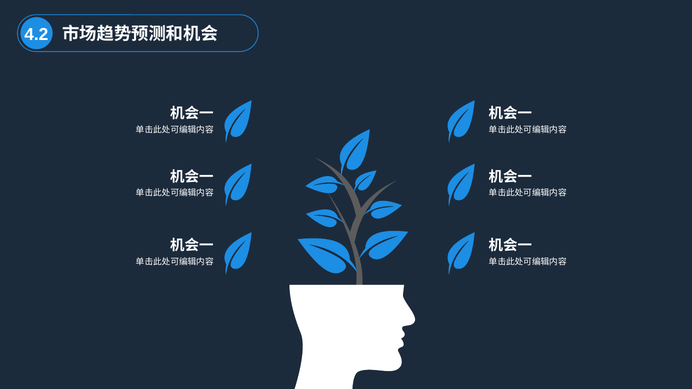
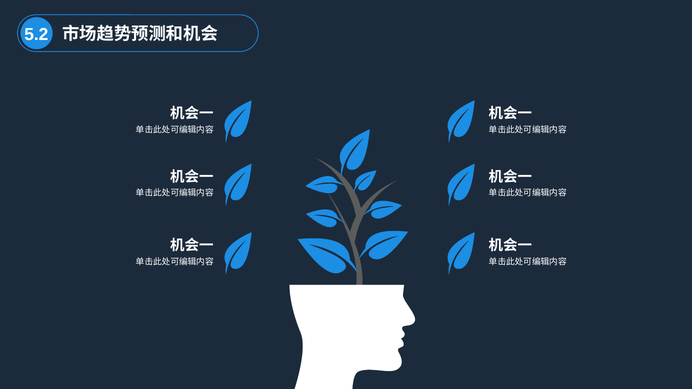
4.2: 4.2 -> 5.2 (36, 35)
